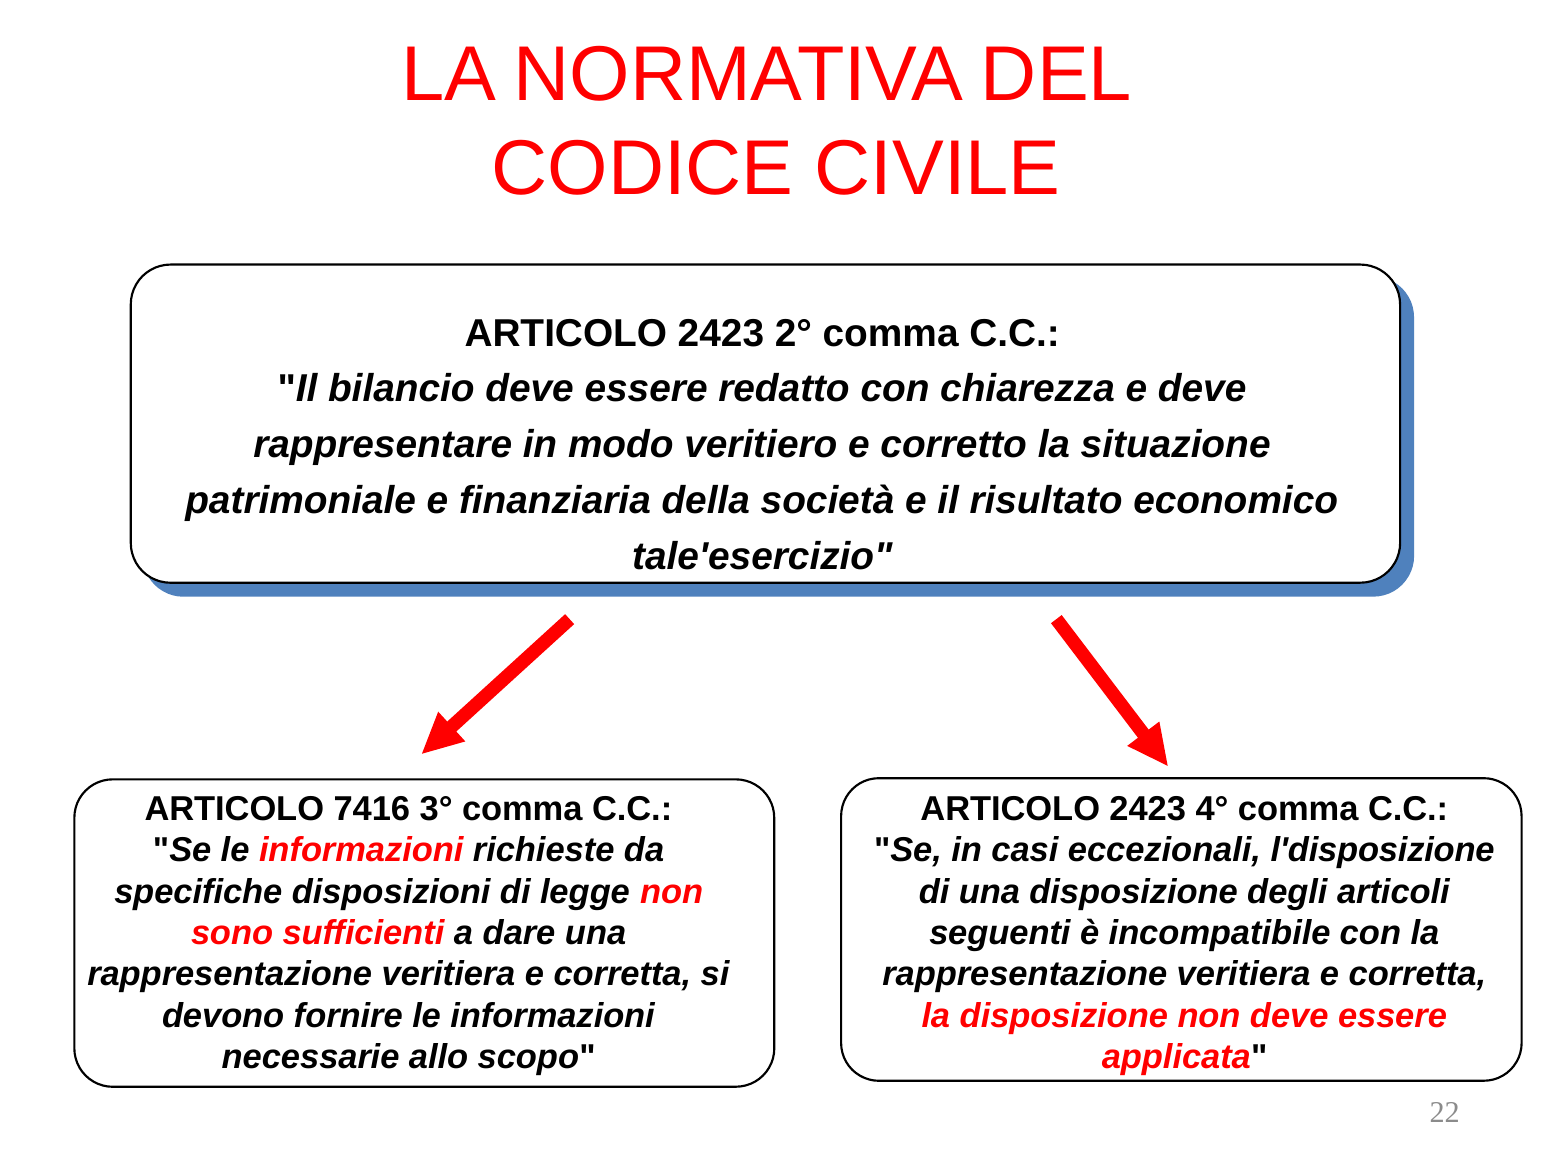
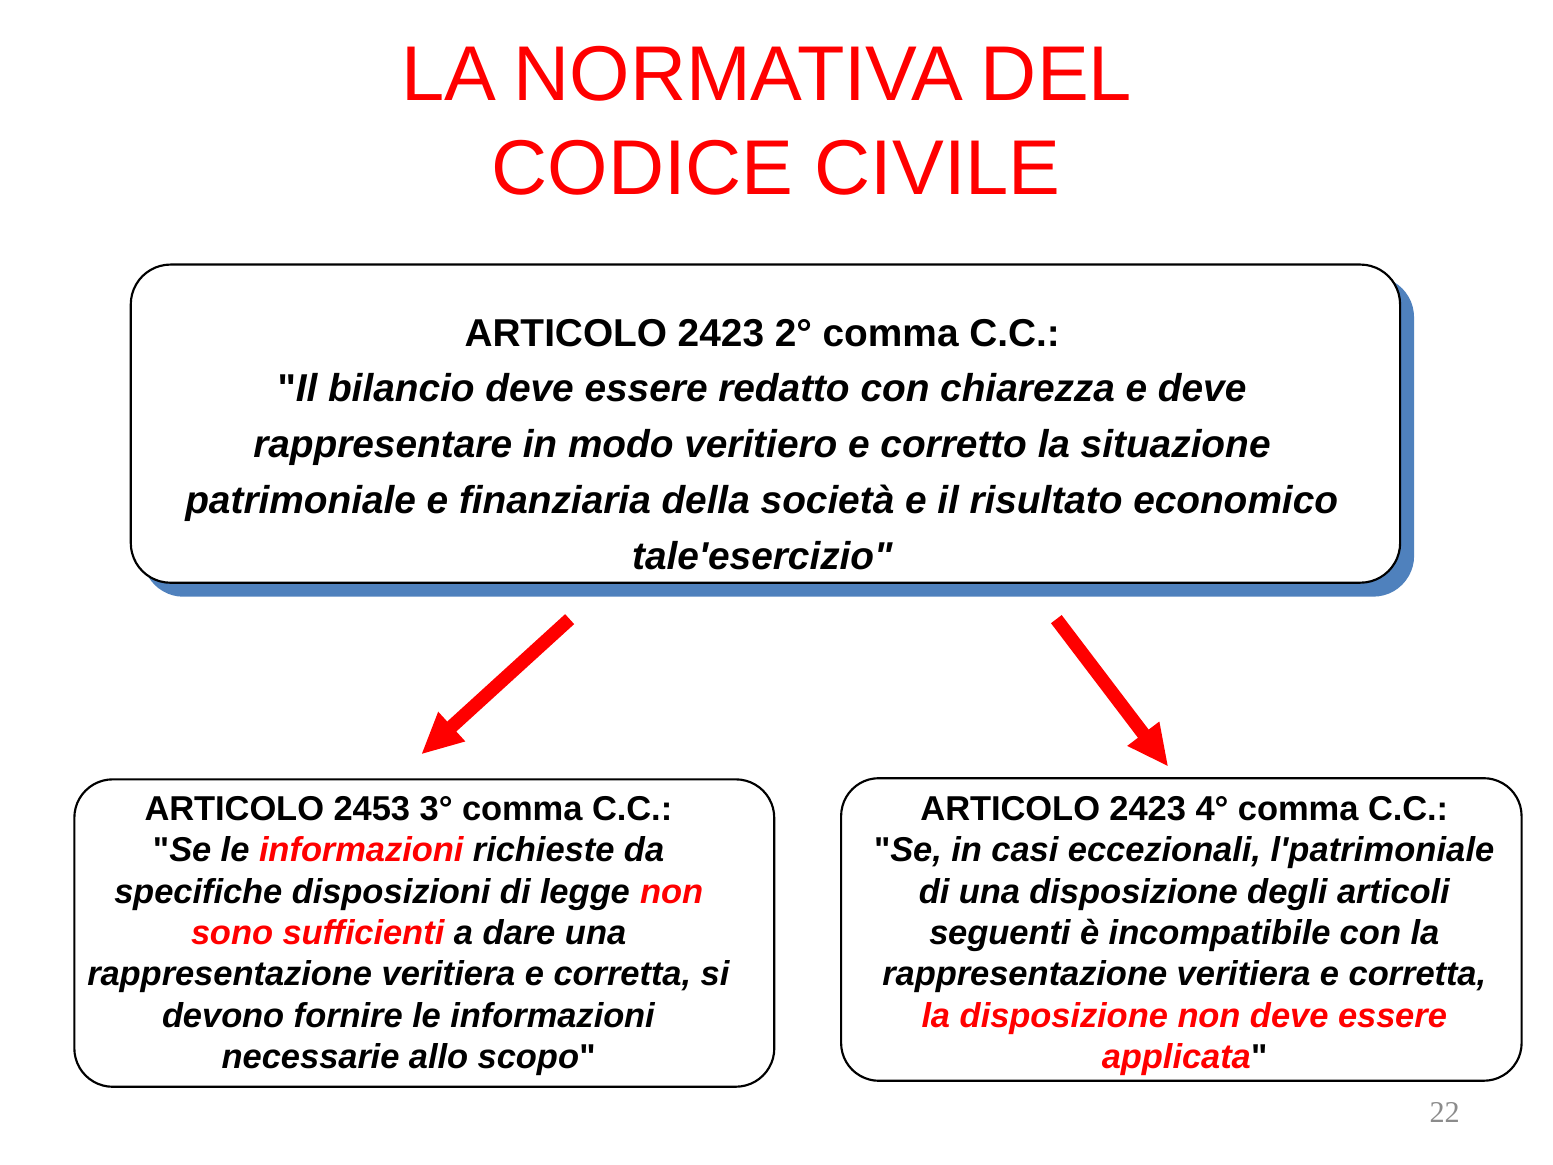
7416: 7416 -> 2453 (372, 809)
l'disposizione: l'disposizione -> l'patrimoniale (1382, 850)
